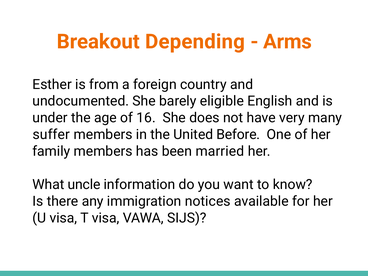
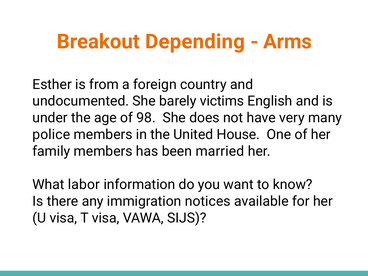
eligible: eligible -> victims (222, 101)
16: 16 -> 98 (146, 118)
suffer: suffer -> police (51, 135)
Before: Before -> House (238, 135)
uncle: uncle -> labor (84, 185)
